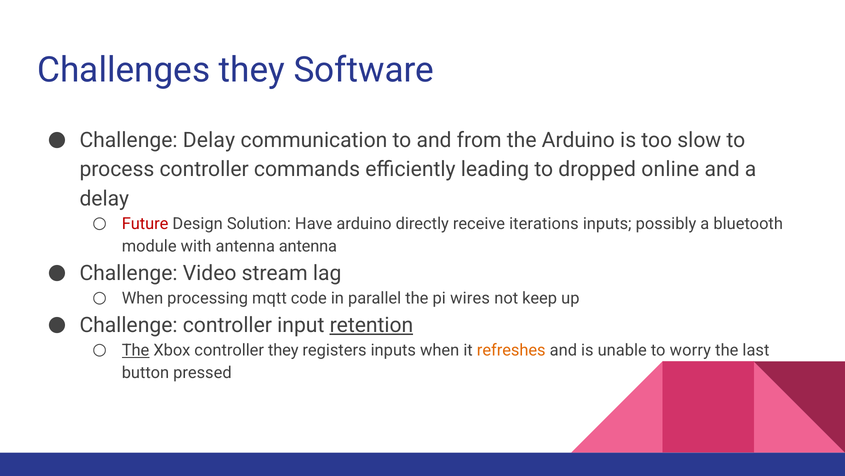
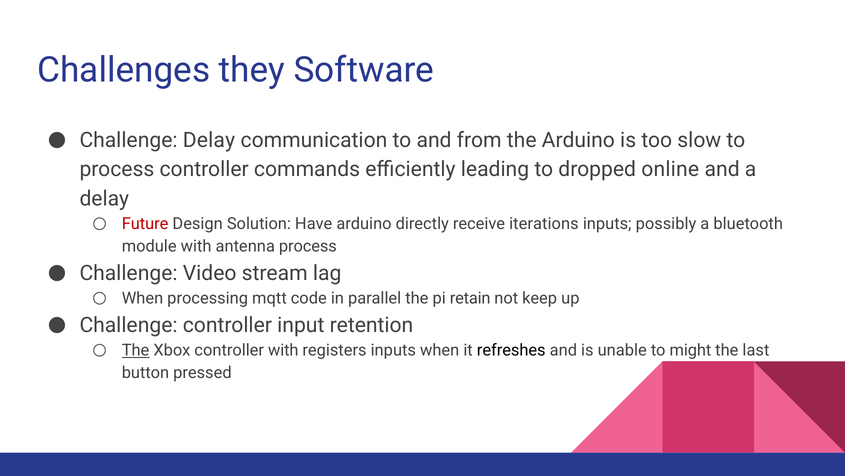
antenna antenna: antenna -> process (308, 246)
wires: wires -> retain (470, 298)
retention underline: present -> none (371, 325)
controller they: they -> with (283, 350)
refreshes colour: orange -> black (511, 350)
worry: worry -> might (690, 350)
